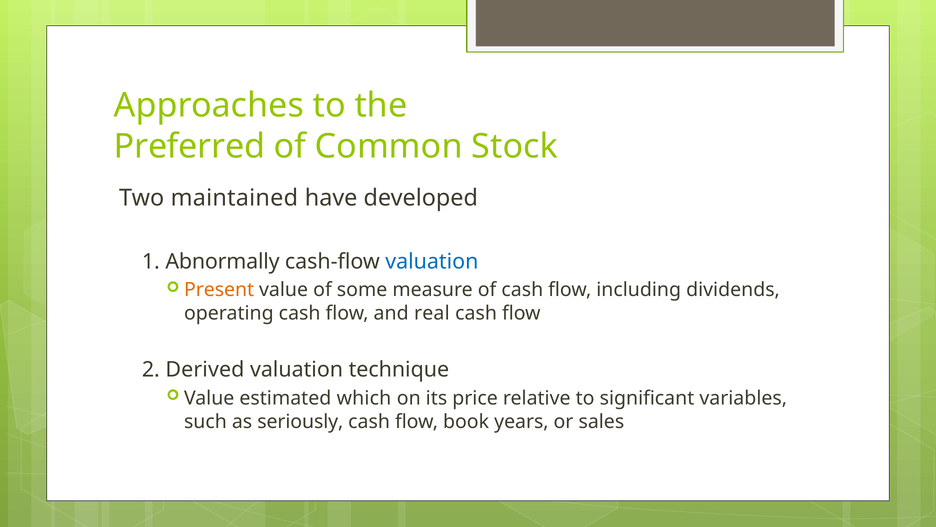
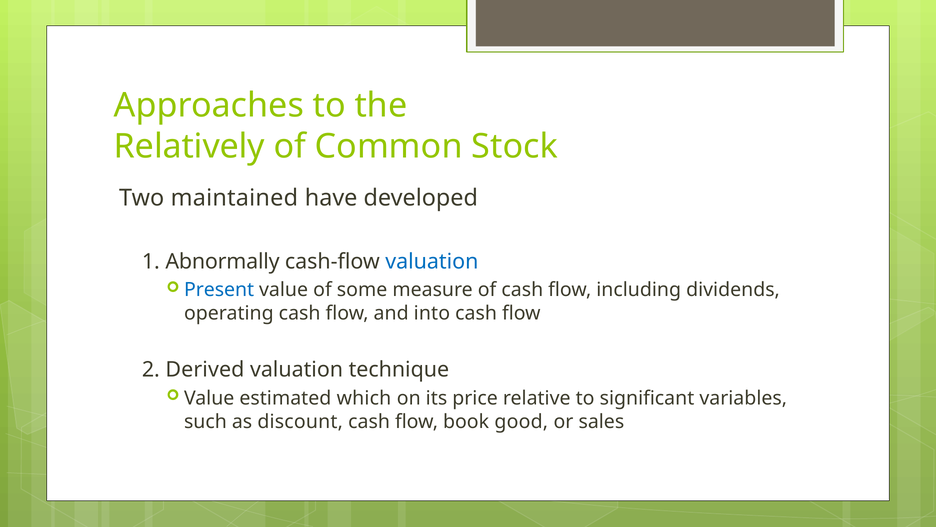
Preferred: Preferred -> Relatively (189, 146)
Present colour: orange -> blue (219, 290)
real: real -> into (432, 313)
seriously: seriously -> discount (300, 421)
years: years -> good (521, 421)
